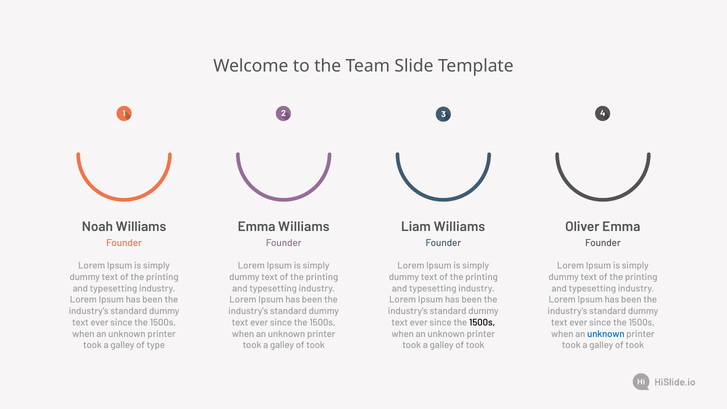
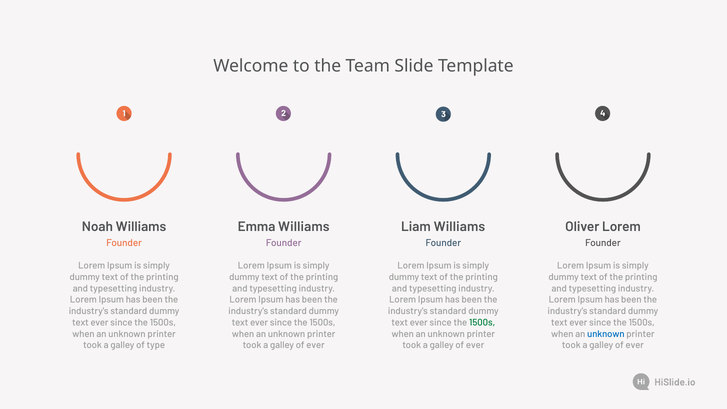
Oliver Emma: Emma -> Lorem (621, 227)
1500s colour: black -> green (482, 322)
took: took -> ever (315, 345)
took: took -> ever (475, 345)
took: took -> ever (635, 345)
